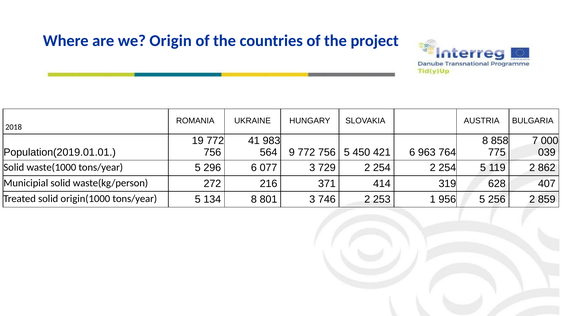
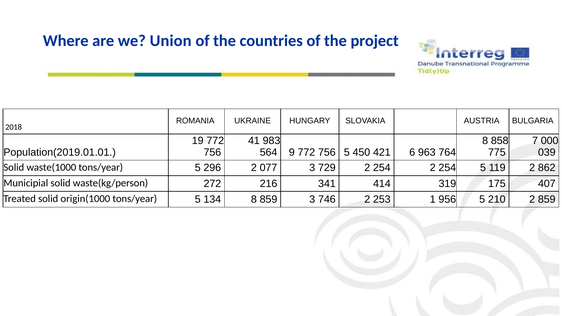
Origin: Origin -> Union (171, 41)
296 6: 6 -> 2 (254, 168)
371: 371 -> 341 (327, 184)
628: 628 -> 175 (497, 184)
8 801: 801 -> 859 (269, 199)
256: 256 -> 210 (497, 199)
